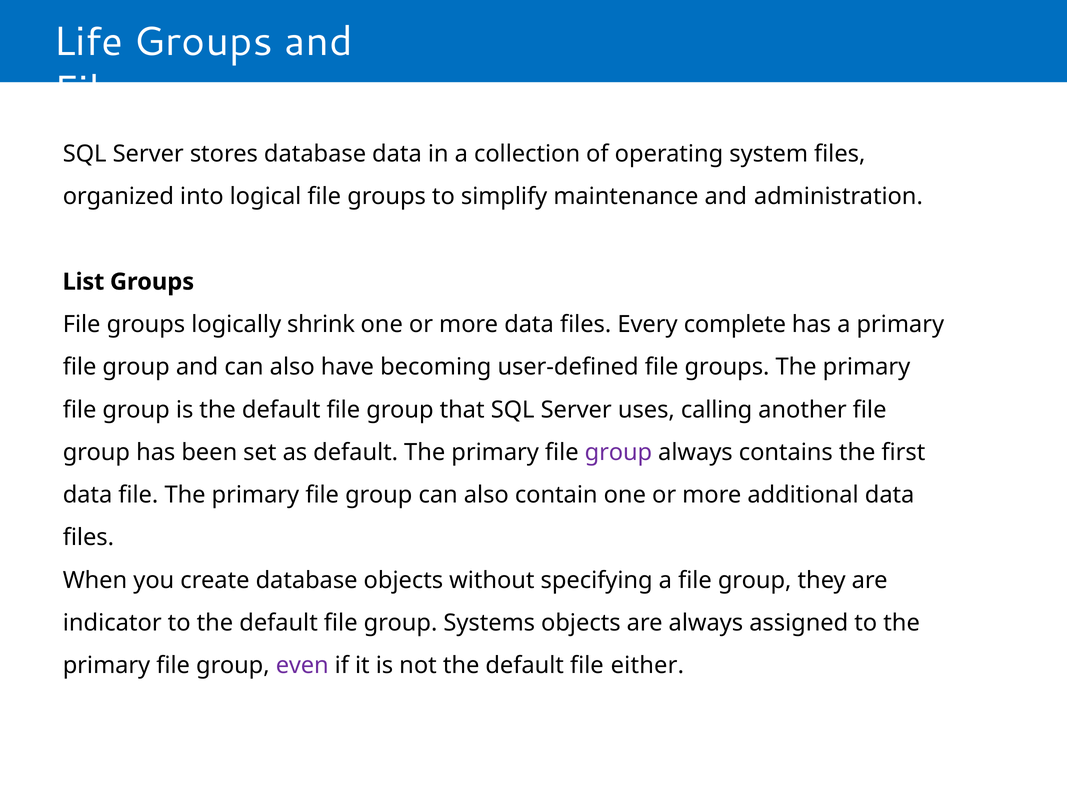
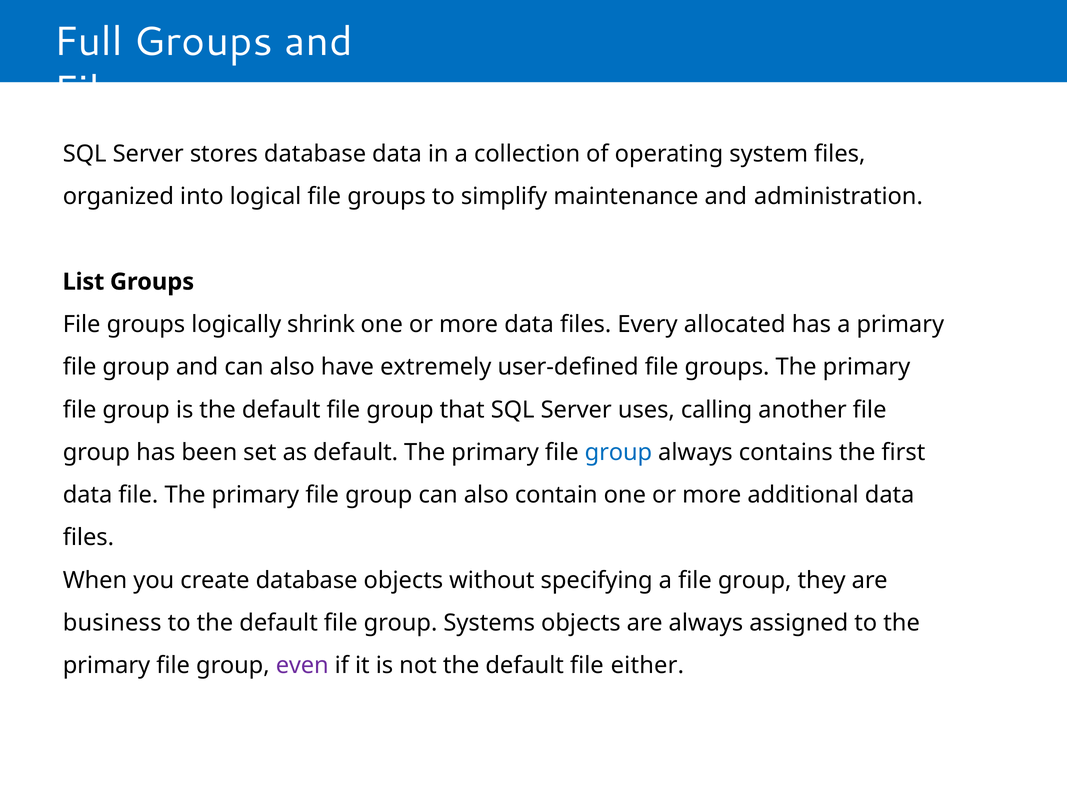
Life: Life -> Full (88, 42)
complete: complete -> allocated (735, 325)
becoming: becoming -> extremely (436, 367)
group colour: purple -> blue (618, 452)
indicator: indicator -> business (112, 623)
